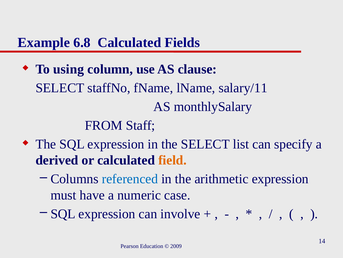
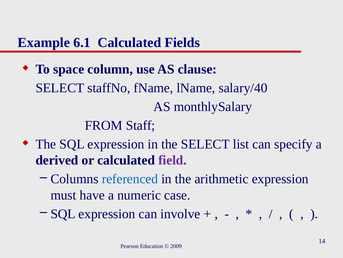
6.8: 6.8 -> 6.1 (82, 42)
using: using -> space (69, 69)
salary/11: salary/11 -> salary/40 (243, 88)
field colour: orange -> purple (172, 160)
